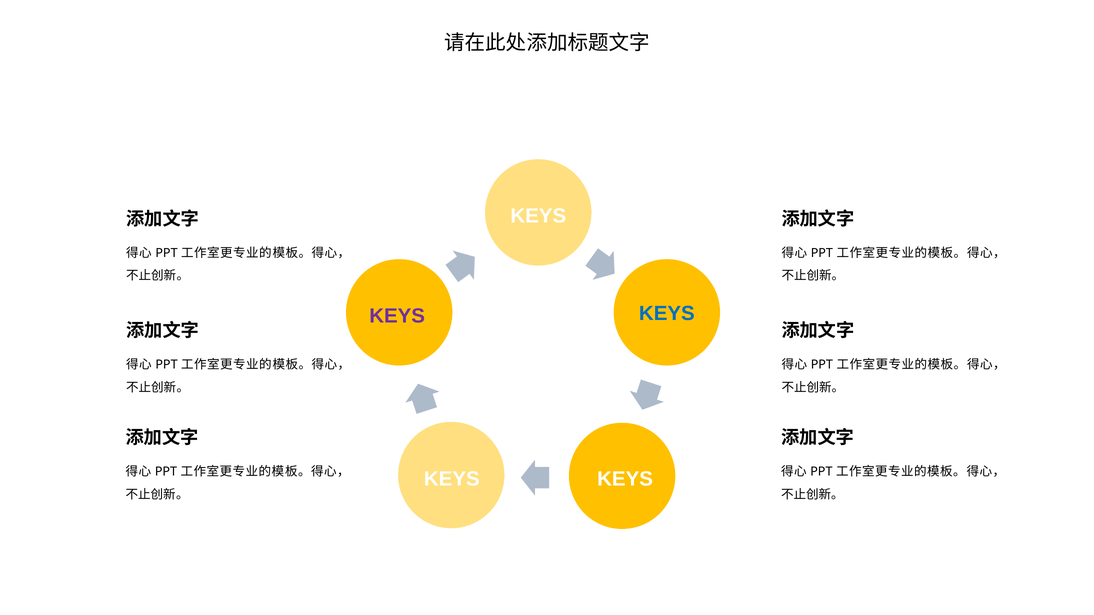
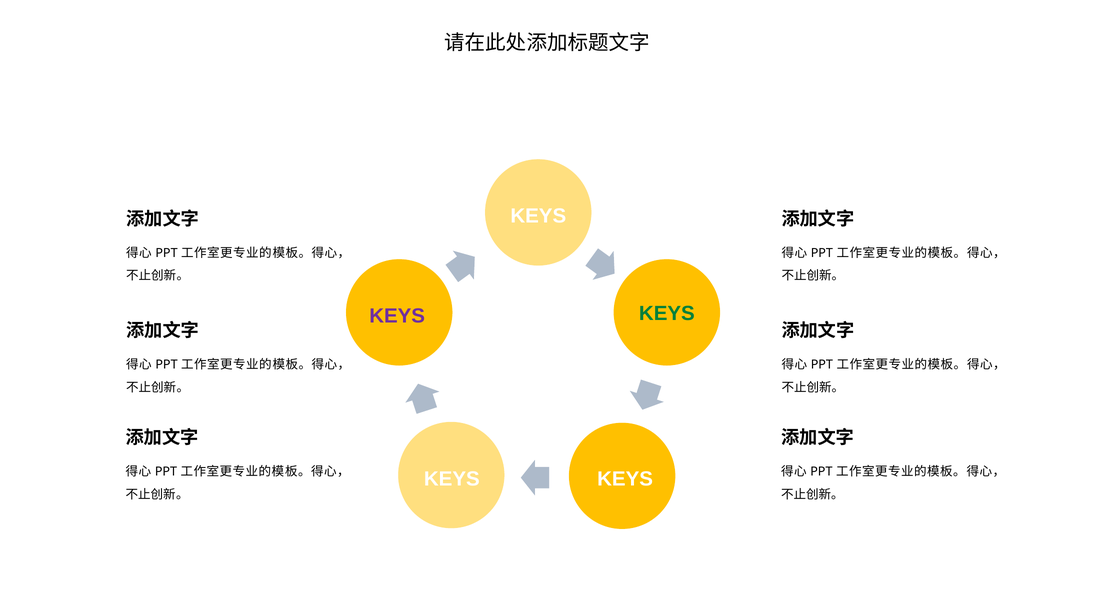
KEYS colour: blue -> green (667, 314)
